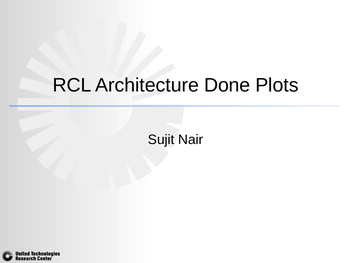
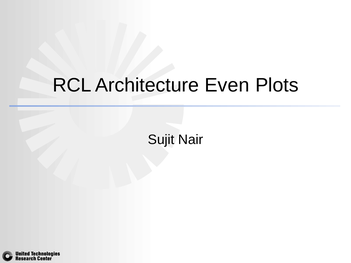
Done: Done -> Even (227, 85)
